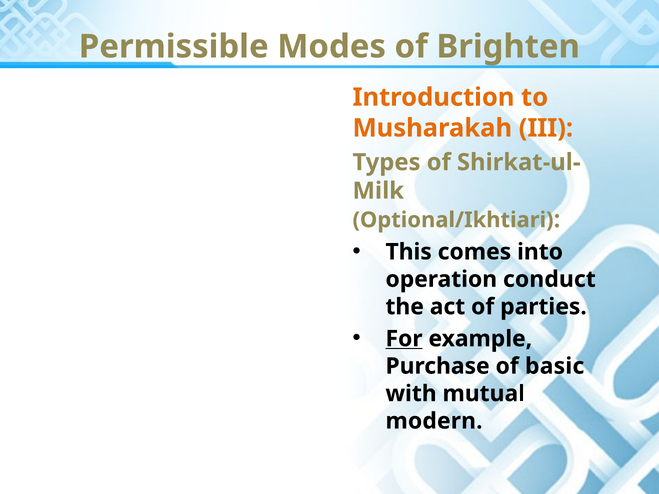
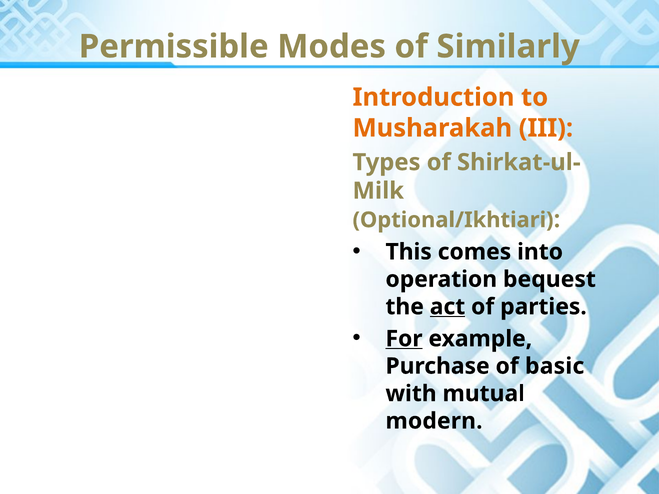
Brighten: Brighten -> Similarly (508, 47)
conduct: conduct -> bequest (549, 279)
act underline: none -> present (447, 307)
